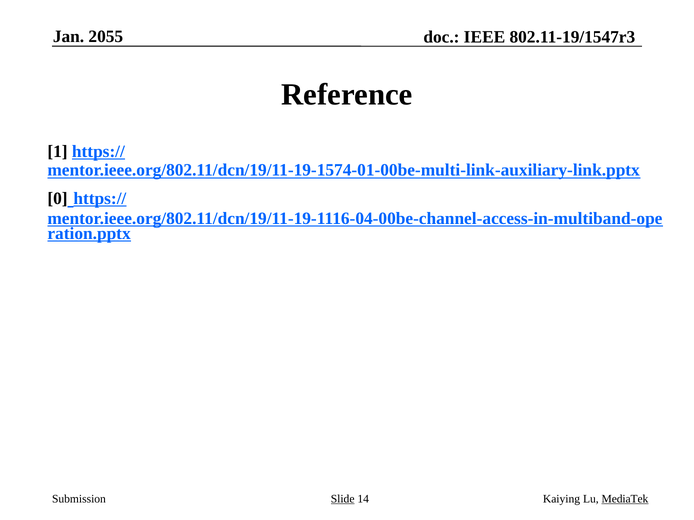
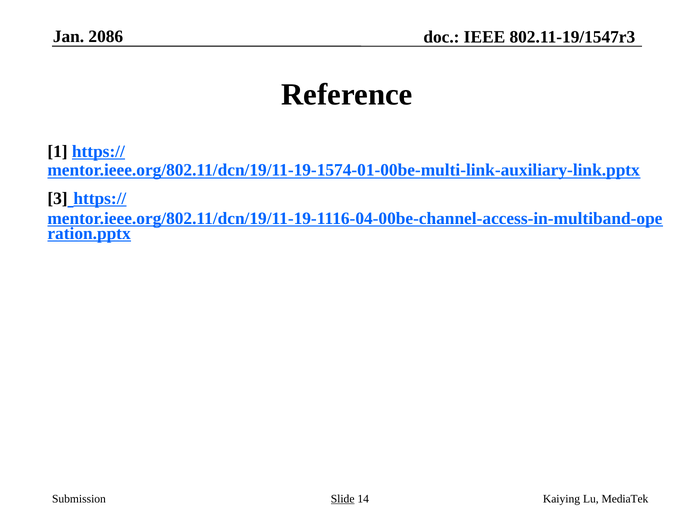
2055: 2055 -> 2086 (106, 37)
0: 0 -> 3 (58, 199)
MediaTek underline: present -> none (625, 499)
